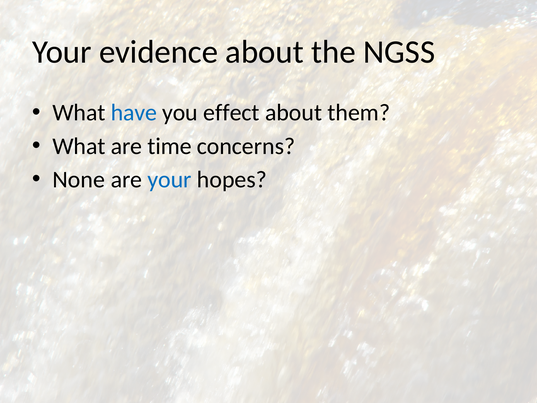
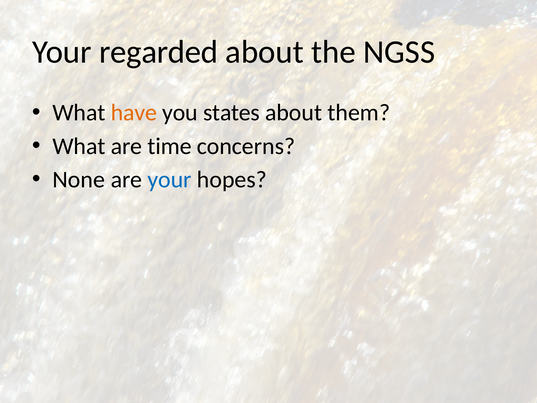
evidence: evidence -> regarded (159, 52)
have colour: blue -> orange (134, 113)
effect: effect -> states (232, 113)
